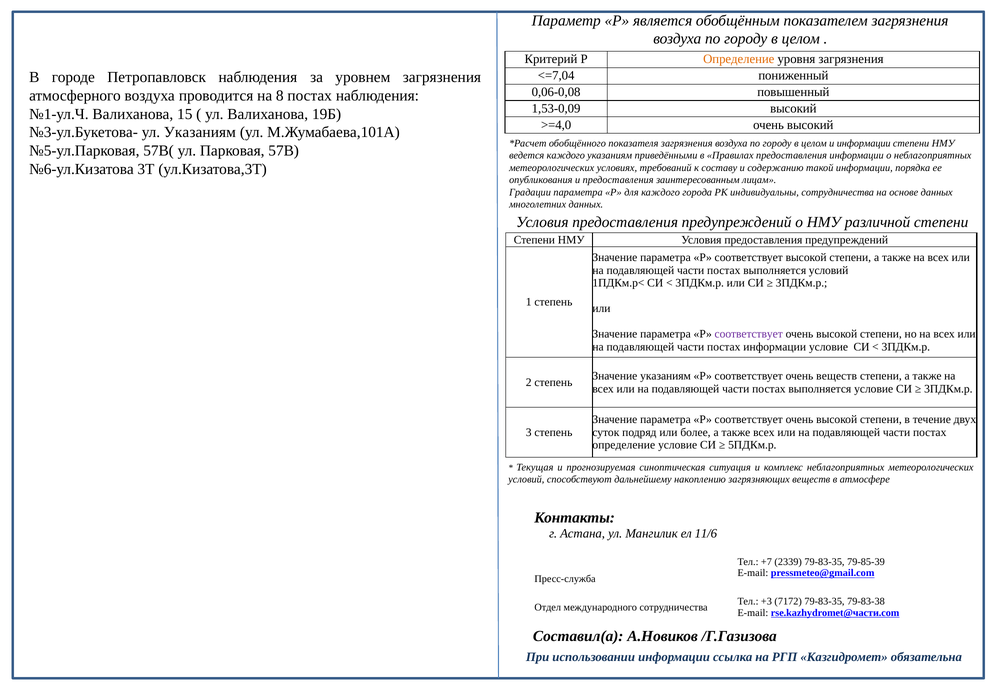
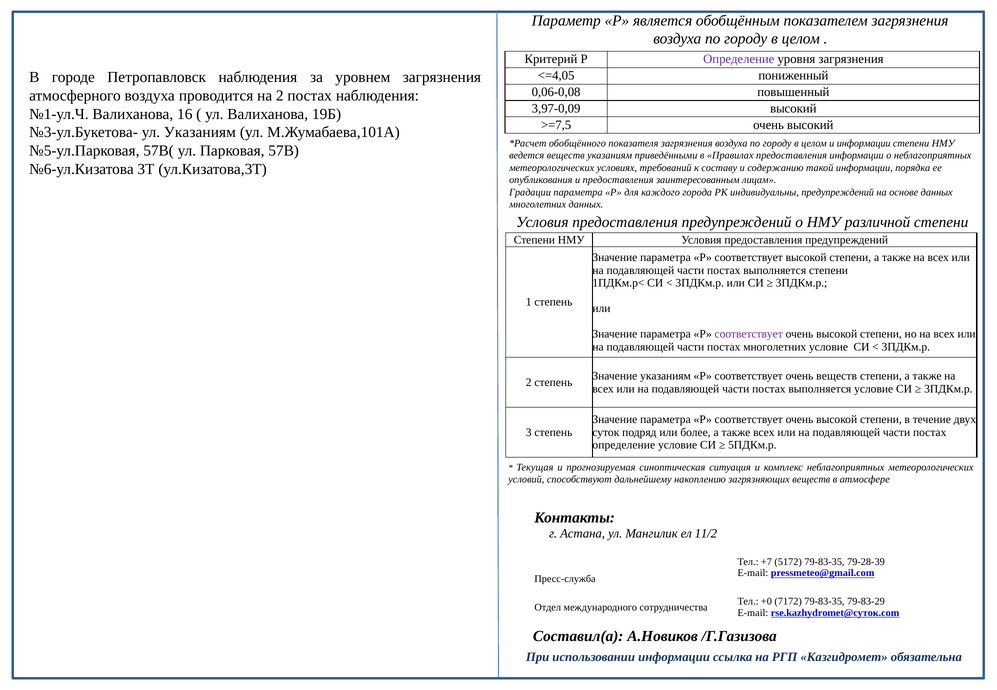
Определение colour: orange -> purple (739, 59)
<=7,04: <=7,04 -> <=4,05 (556, 76)
на 8: 8 -> 2 (280, 96)
1,53-0,09: 1,53-0,09 -> 3,97-0,09 (556, 109)
15: 15 -> 16 (185, 114)
>=4,0: >=4,0 -> >=7,5 (556, 125)
ведется каждого: каждого -> веществ (566, 155)
индивидуальны сотрудничества: сотрудничества -> предупреждений (838, 192)
выполняется условий: условий -> степени (829, 270)
постах информации: информации -> многолетних (775, 347)
11/6: 11/6 -> 11/2 (706, 534)
2339: 2339 -> 5172 (788, 562)
79-85-39: 79-85-39 -> 79-28-39 (866, 562)
+3: +3 -> +0 (766, 602)
79-83-38: 79-83-38 -> 79-83-29 (866, 602)
rse.kazhydromet@части.com: rse.kazhydromet@части.com -> rse.kazhydromet@суток.com (835, 613)
